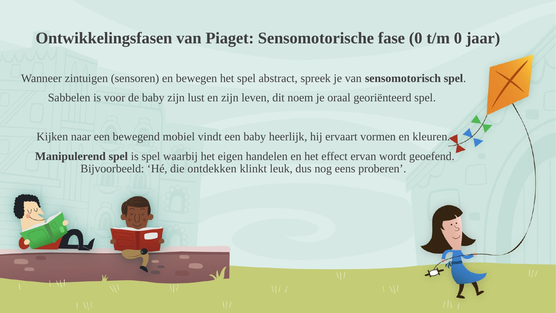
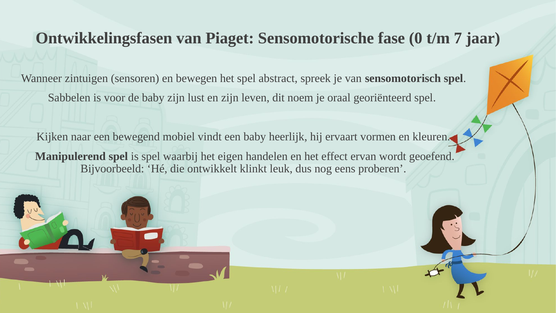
t/m 0: 0 -> 7 (458, 38)
ontdekken: ontdekken -> ontwikkelt (212, 169)
